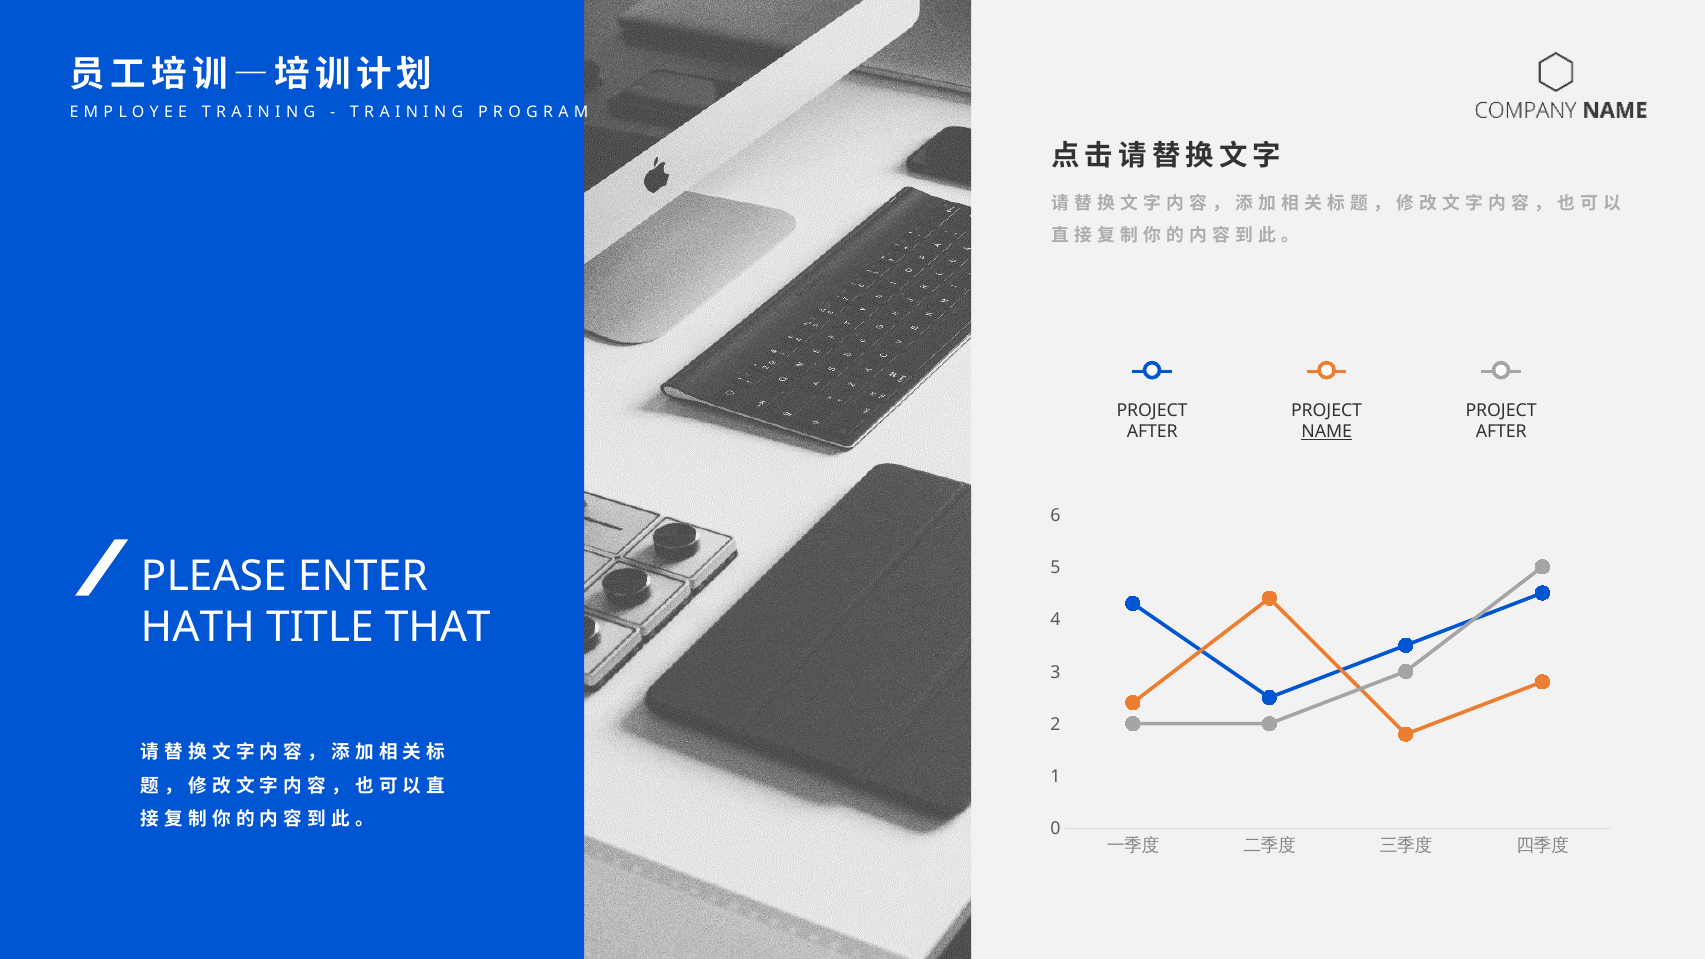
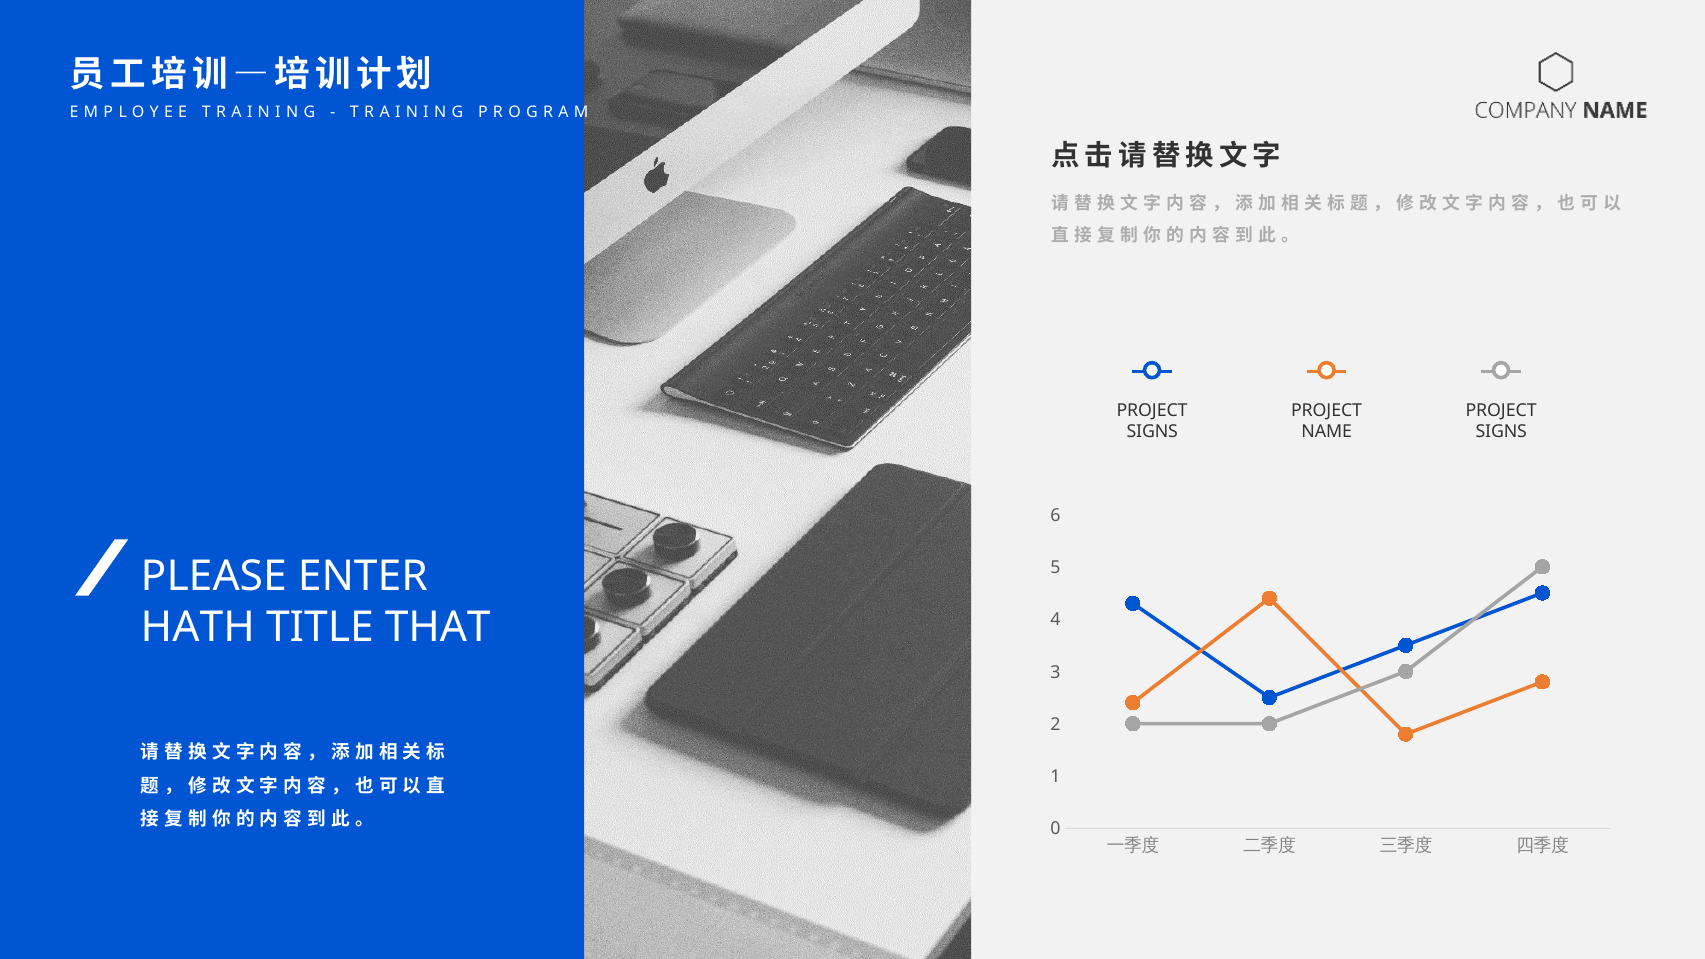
AFTER: AFTER -> SIGNS (1152, 432)
NAME underline: present -> none (1327, 432)
AFTER: AFTER -> SIGNS (1501, 432)
